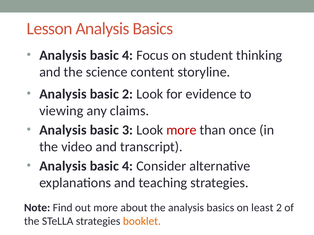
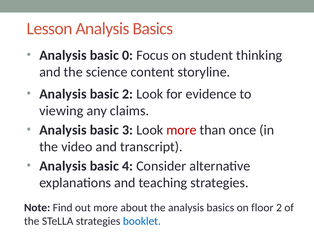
4: 4 -> 0 (128, 55)
least: least -> floor (262, 208)
booklet colour: orange -> blue (142, 222)
